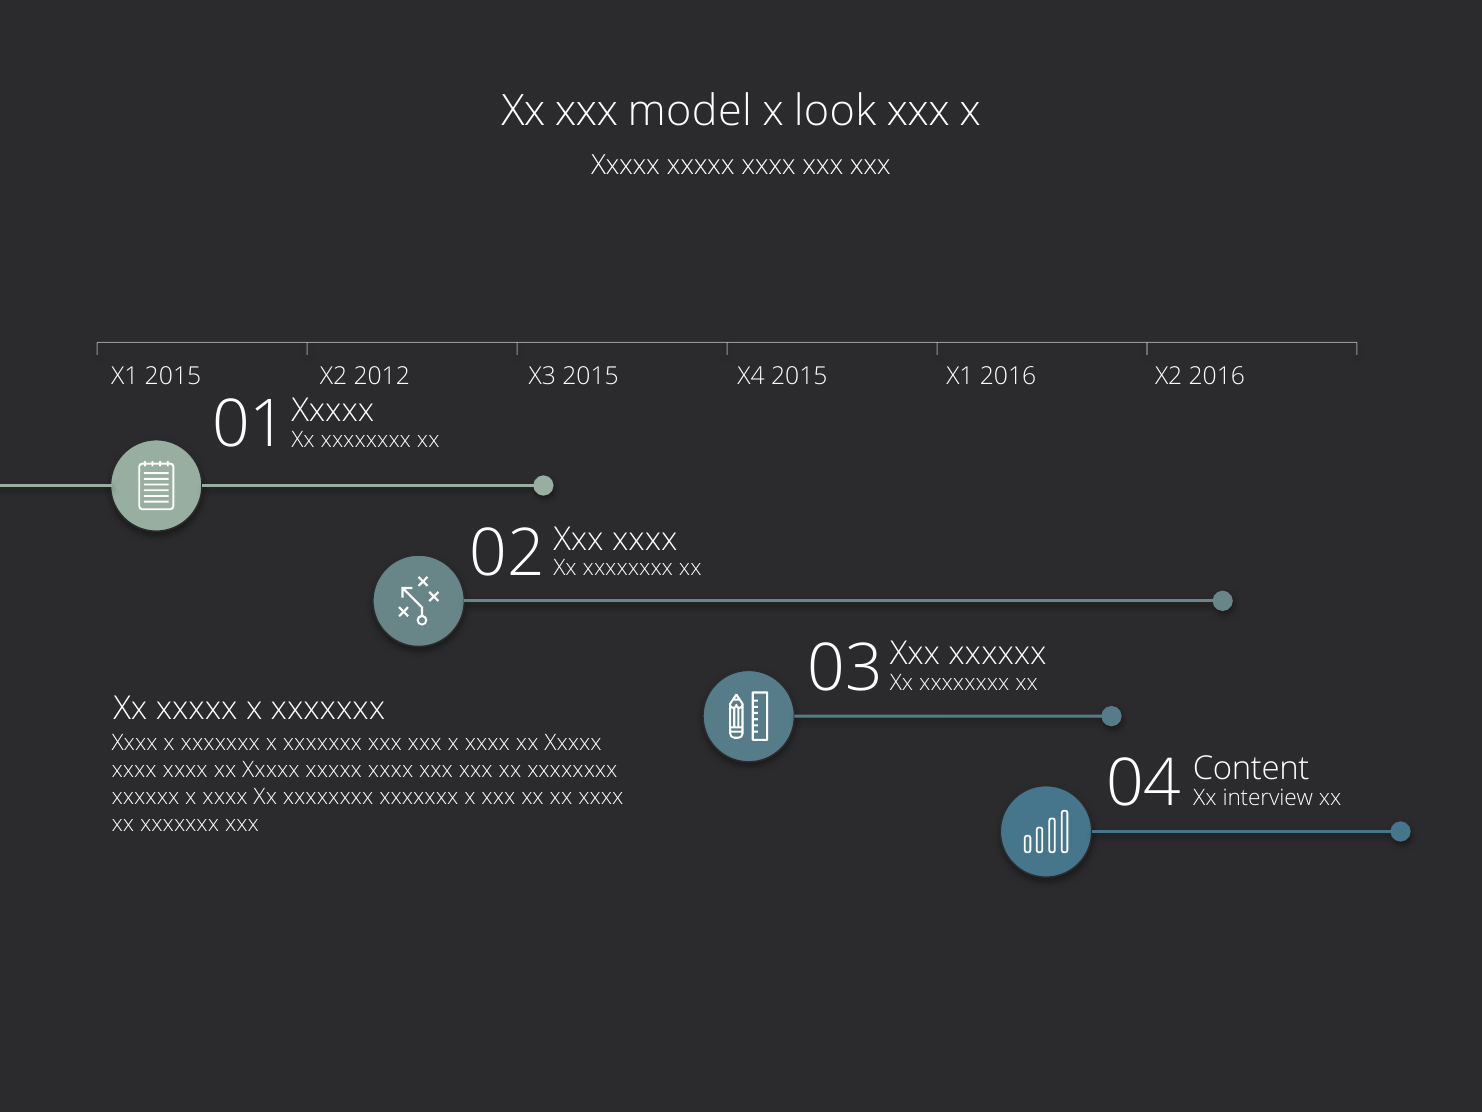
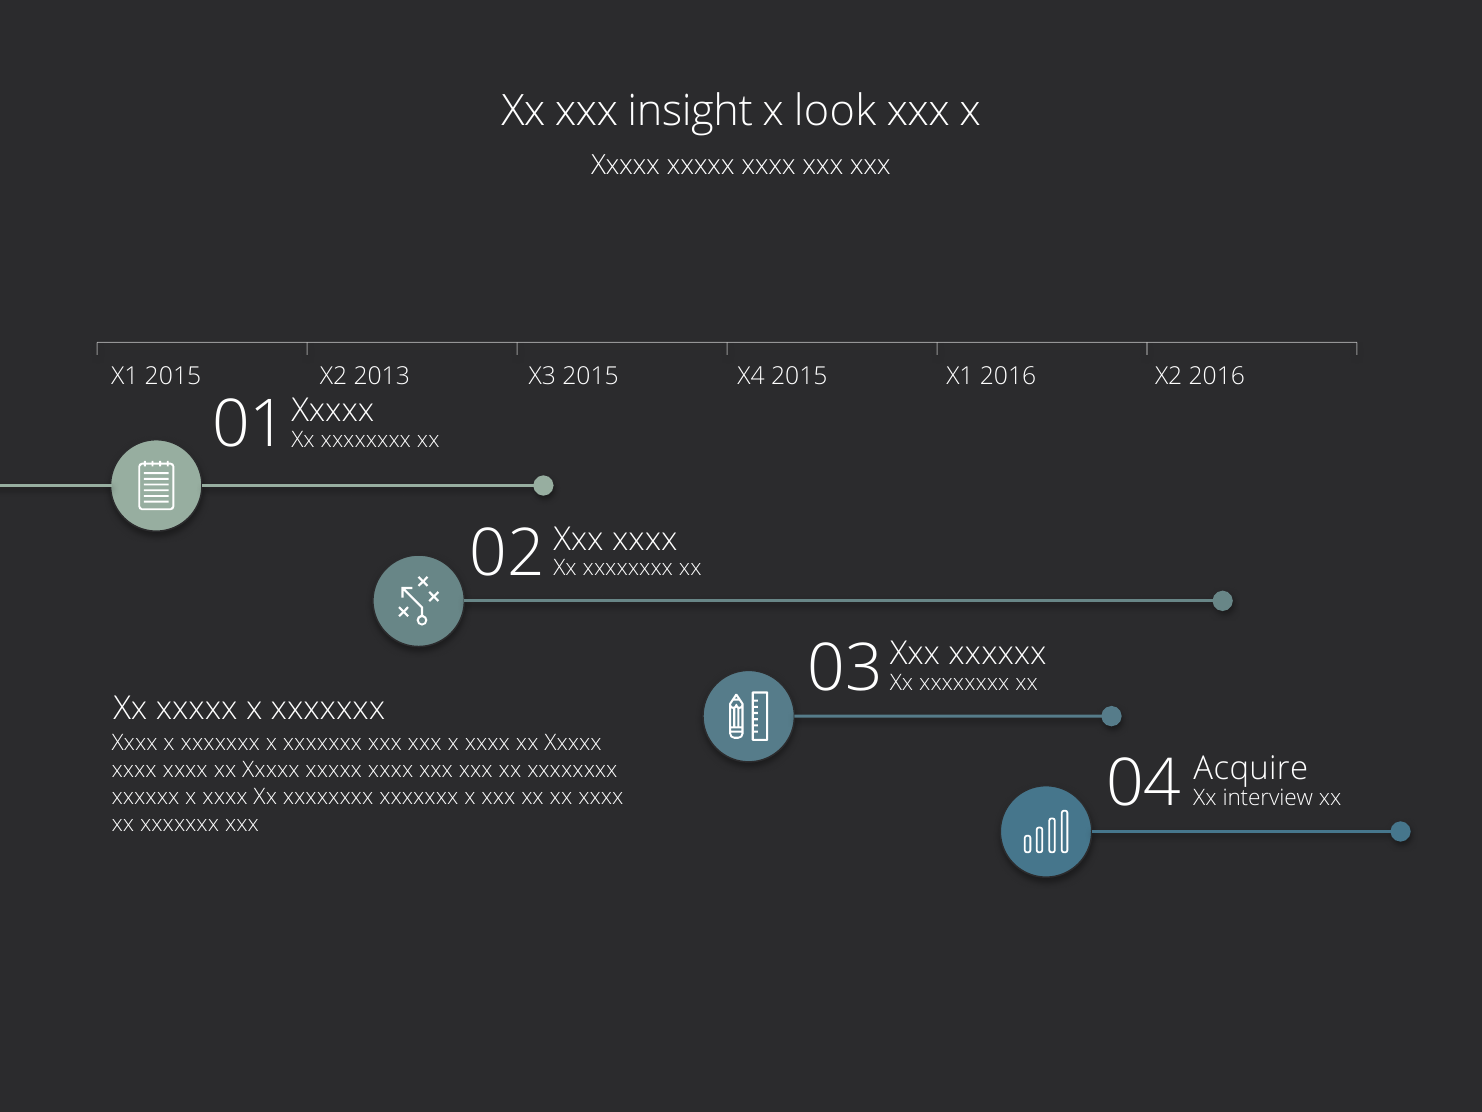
model: model -> insight (690, 111)
2012: 2012 -> 2013 (382, 376)
Content: Content -> Acquire (1251, 769)
